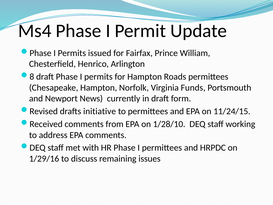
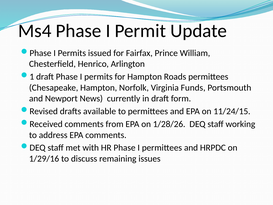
8: 8 -> 1 (32, 77)
initiative: initiative -> available (100, 111)
1/28/10: 1/28/10 -> 1/28/26 (169, 124)
